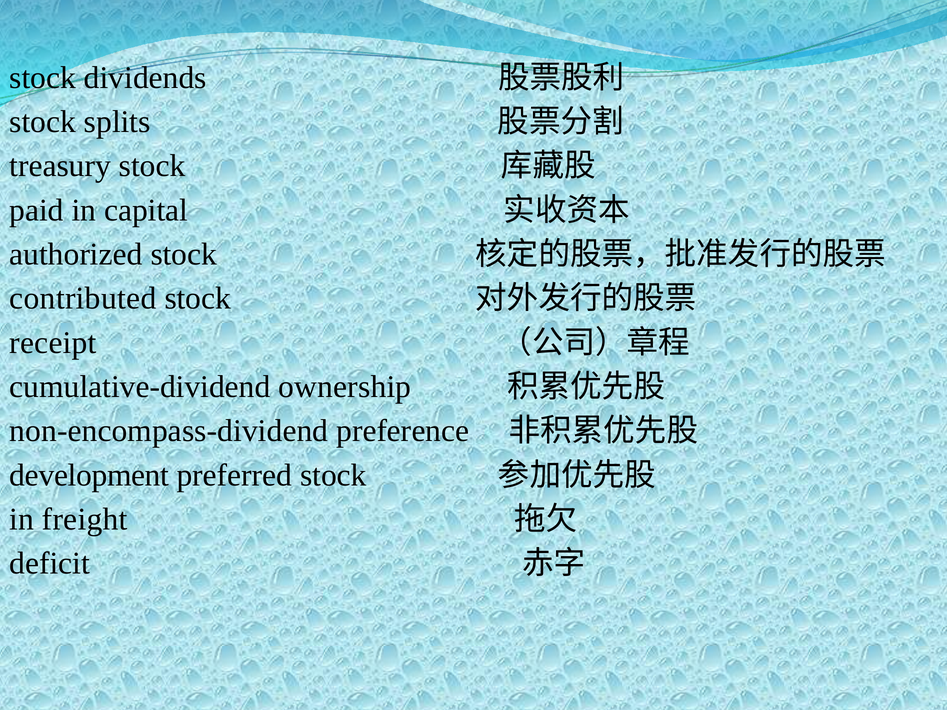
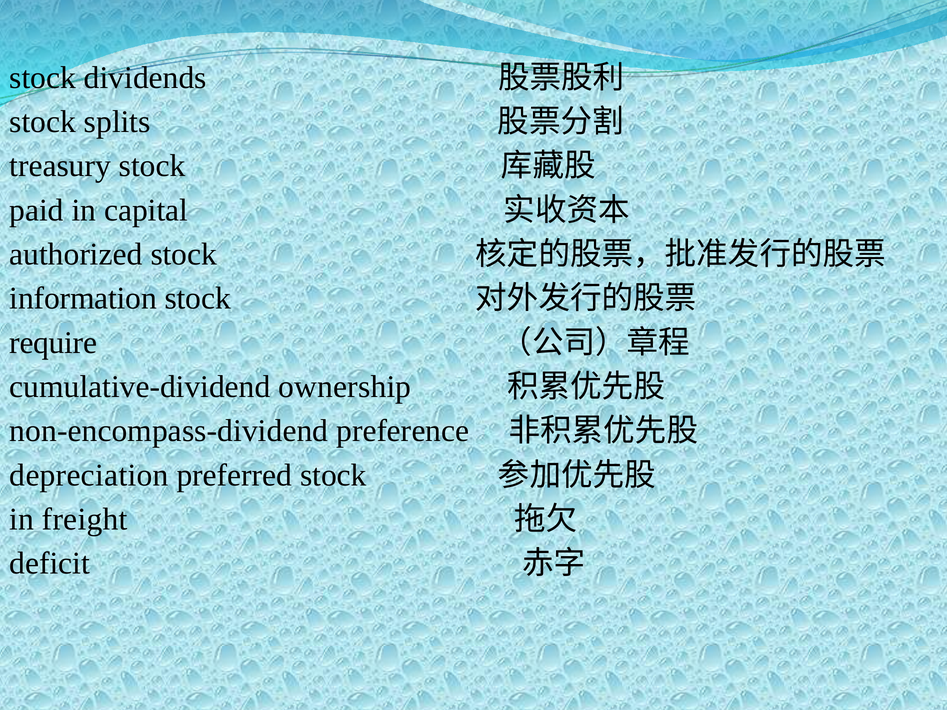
contributed: contributed -> information (83, 299)
receipt: receipt -> require (53, 343)
development: development -> depreciation (89, 475)
